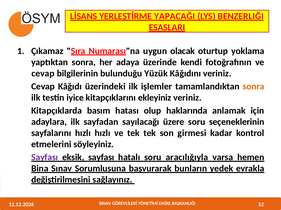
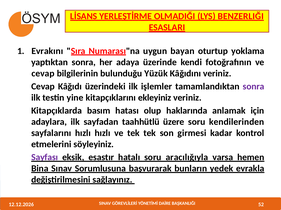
YAPACAĞI: YAPACAĞI -> OLMADIĞI (175, 16)
Çıkamaz: Çıkamaz -> Evrakını (47, 51)
olacak: olacak -> bayan (182, 51)
sonra colour: orange -> purple (254, 87)
iyice: iyice -> yine (75, 98)
sayılacağı: sayılacağı -> taahhütlü (141, 122)
seçeneklerinin: seçeneklerinin -> kendilerinden (237, 122)
eksik sayfası: sayfası -> esastır (101, 158)
